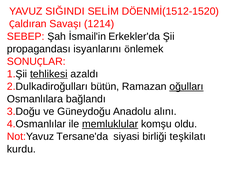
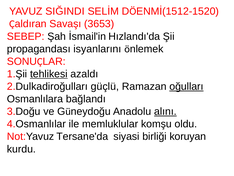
1214: 1214 -> 3653 (99, 24)
Erkekler'da: Erkekler'da -> Hızlandı'da (134, 36)
bütün: bütün -> güçlü (105, 86)
alını underline: none -> present (165, 111)
memluklular underline: present -> none (110, 124)
teşkilatı: teşkilatı -> koruyan (188, 136)
